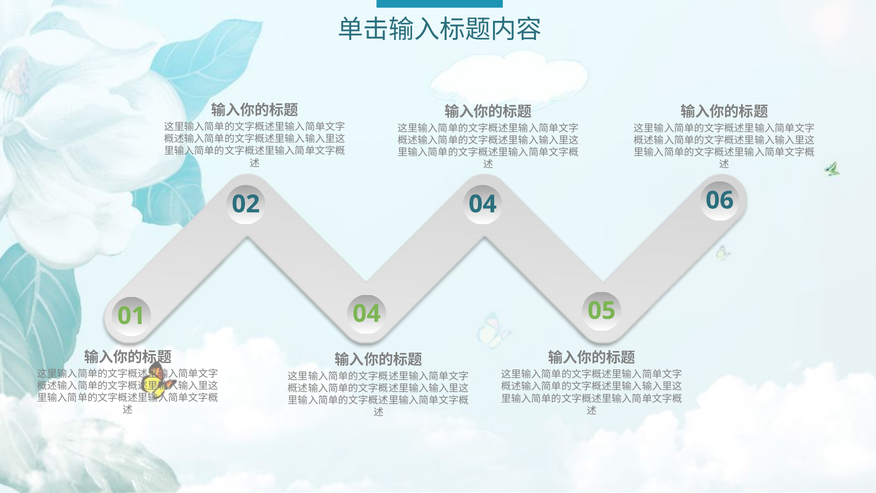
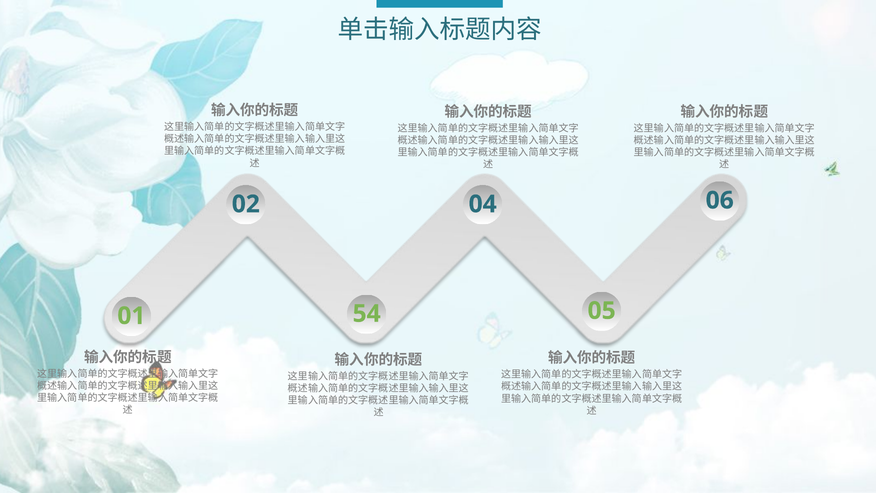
01 04: 04 -> 54 (367, 314)
